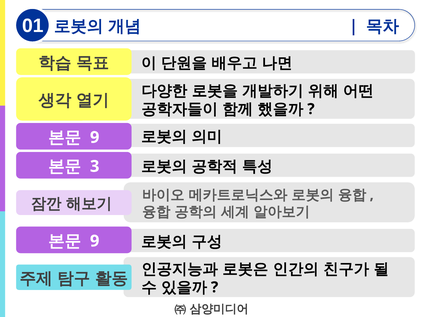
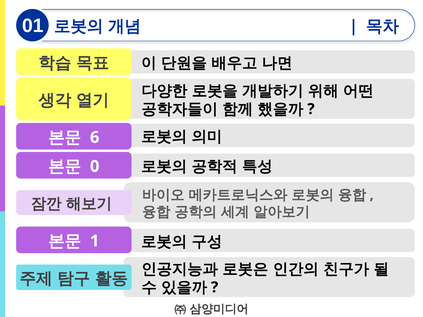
9: 9 -> 6 (95, 138)
3: 3 -> 0 (95, 167)
9: 9 -> 1 (95, 241)
